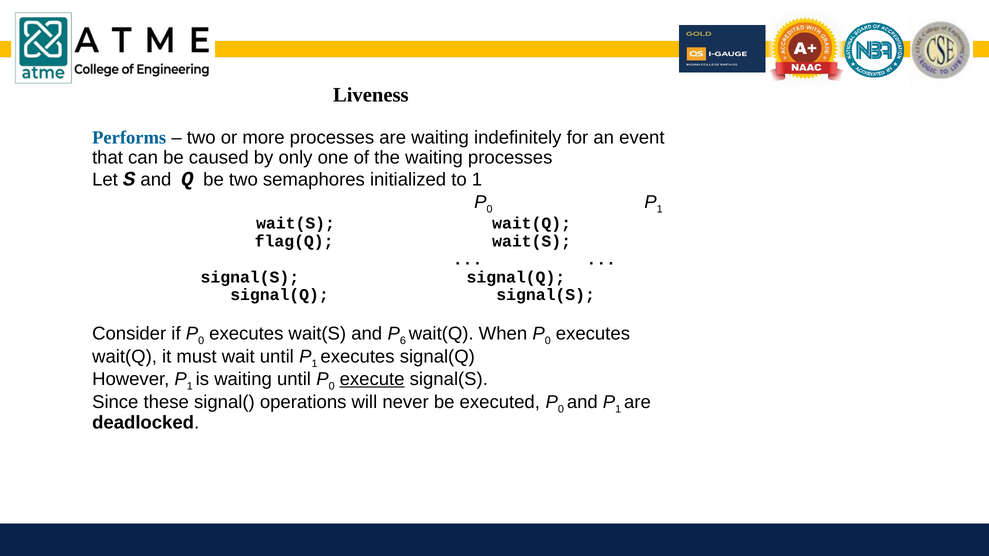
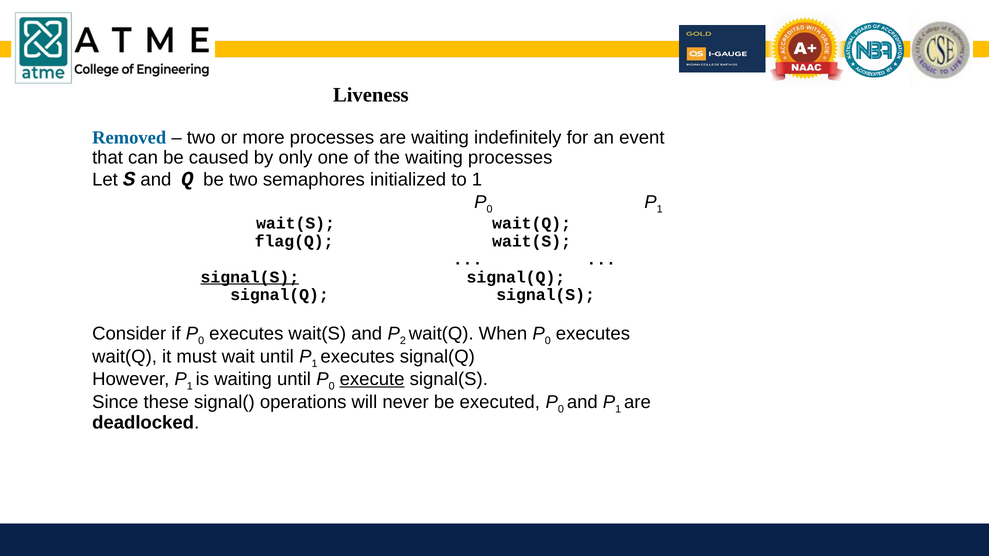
Performs: Performs -> Removed (129, 138)
signal(S underline: none -> present (250, 277)
6: 6 -> 2 (403, 341)
